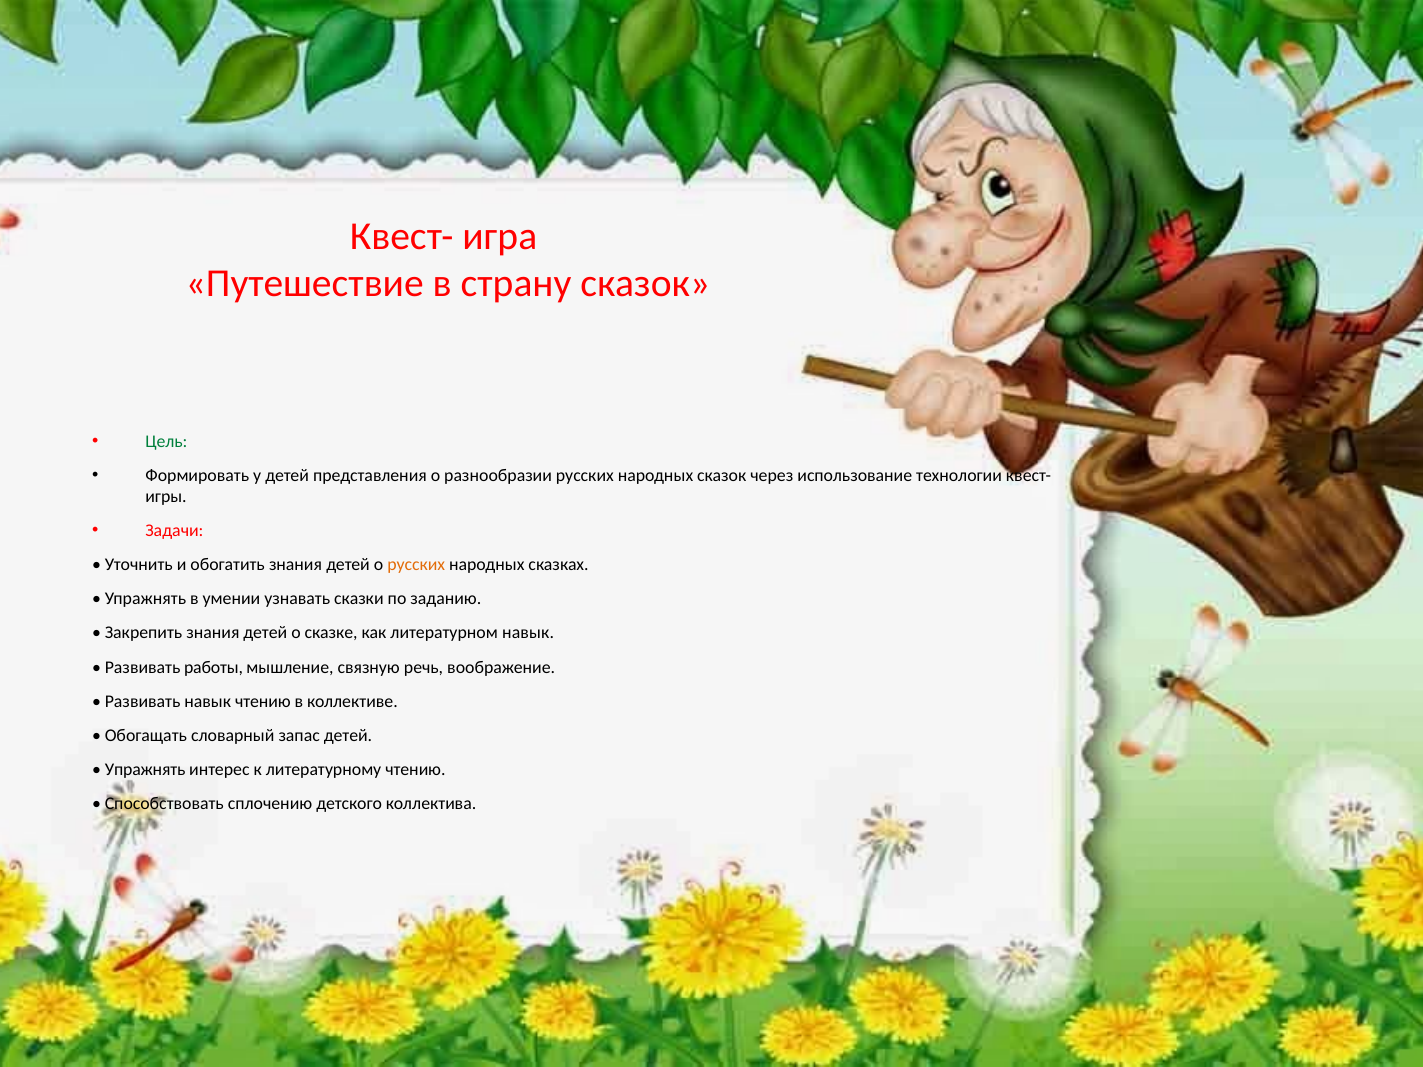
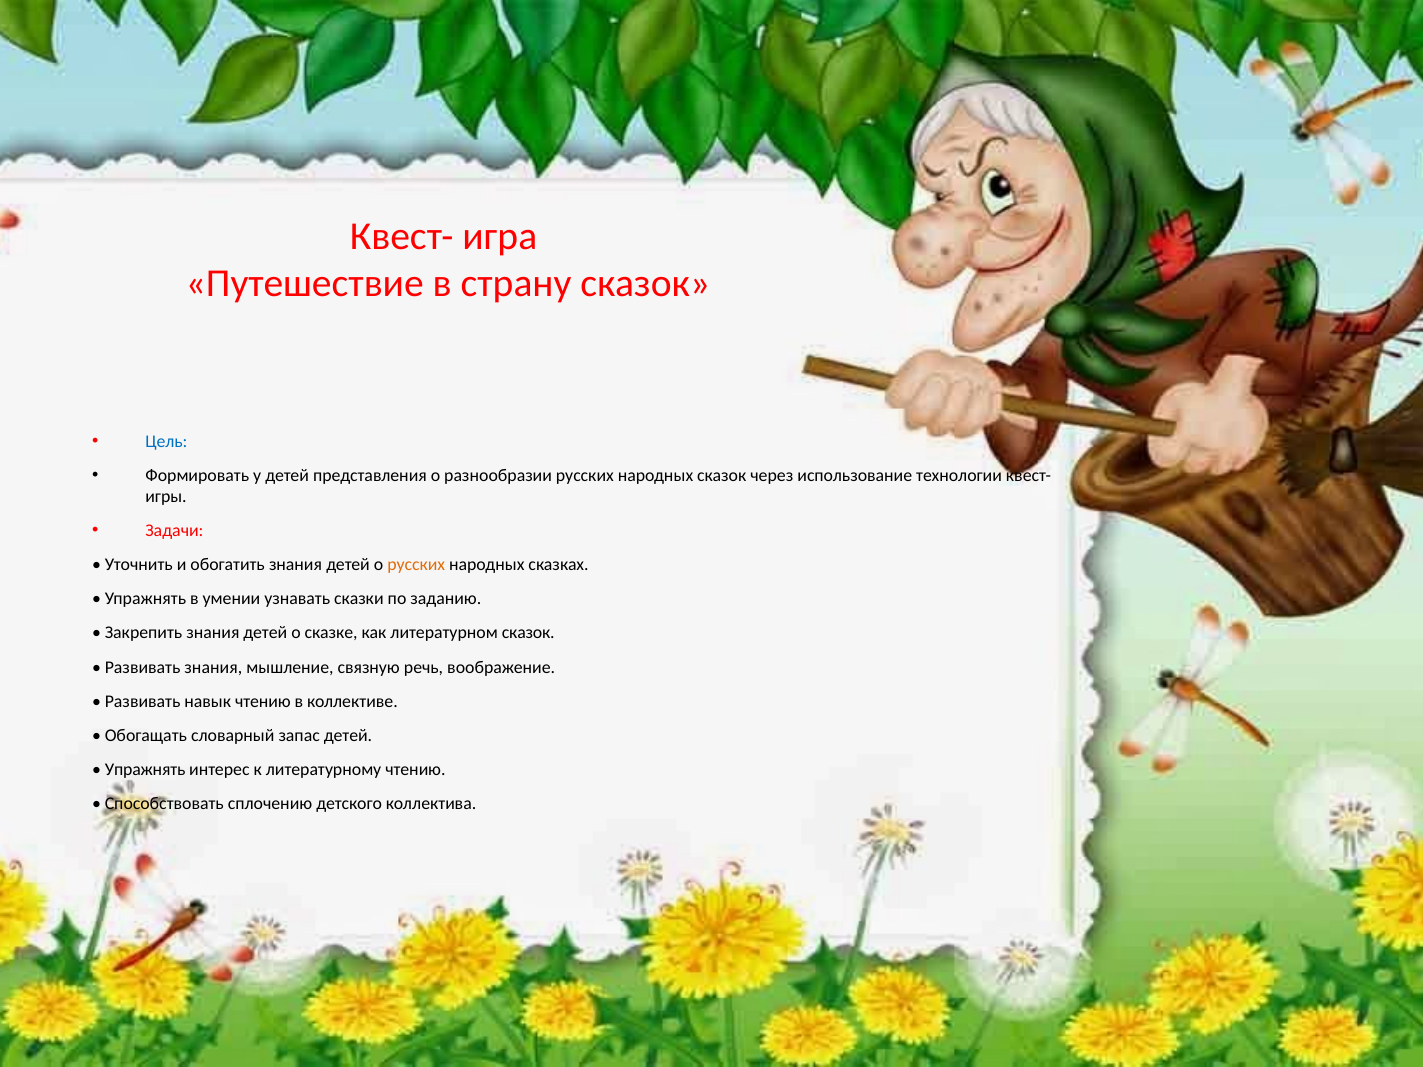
Цель colour: green -> blue (166, 442)
литературном навык: навык -> сказок (528, 633)
Развивать работы: работы -> знания (213, 667)
